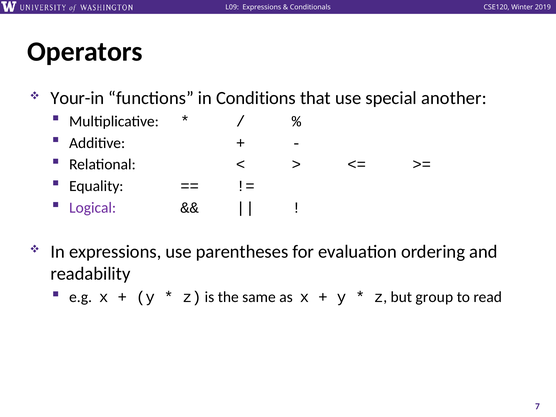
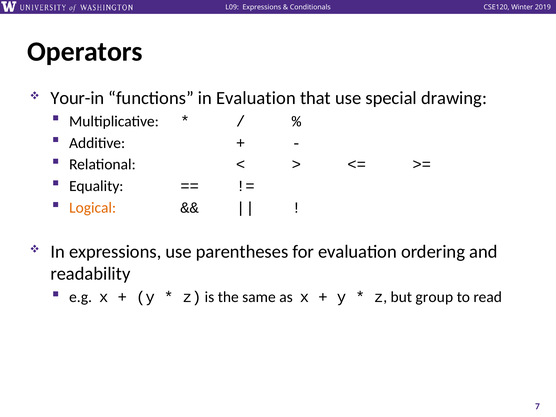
in Conditions: Conditions -> Evaluation (256, 98)
another: another -> drawing (454, 98)
Logical colour: purple -> orange (93, 208)
